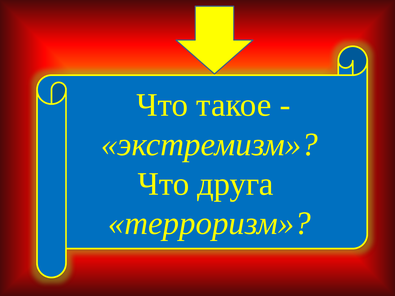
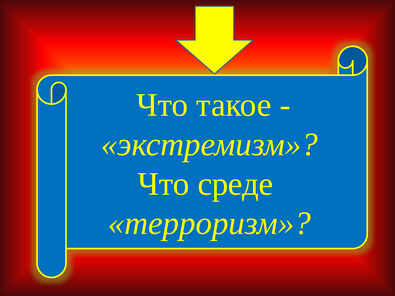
друга: друга -> среде (235, 184)
